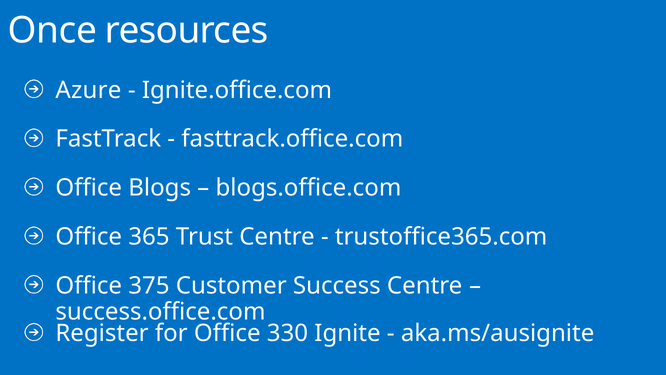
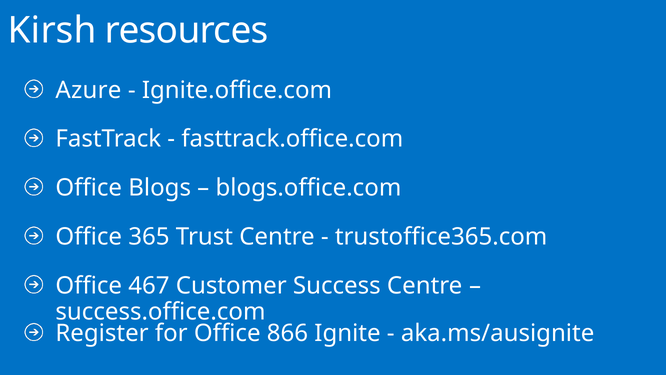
Once: Once -> Kirsh (52, 31)
375: 375 -> 467 (149, 285)
330: 330 -> 866 (287, 333)
